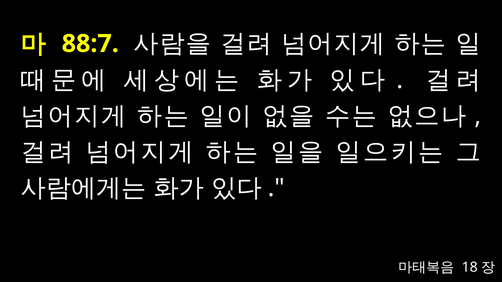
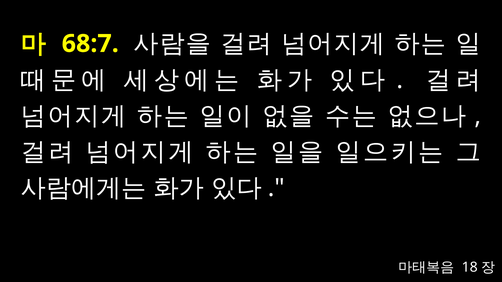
88:7: 88:7 -> 68:7 (90, 44)
